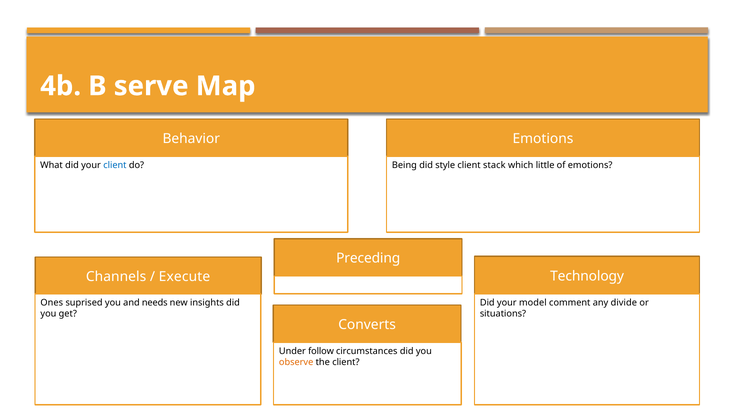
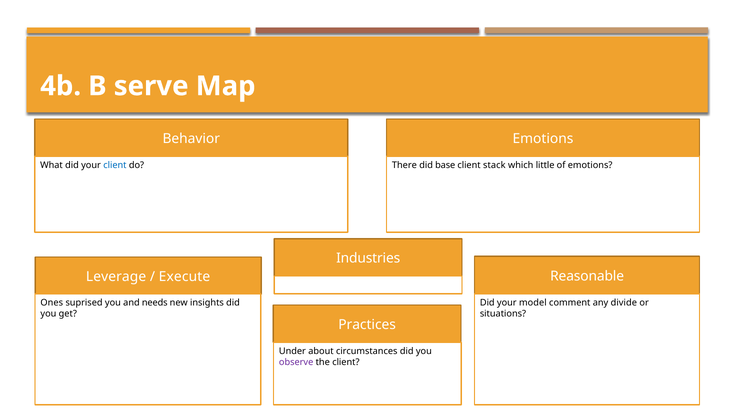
Being: Being -> There (404, 165)
style: style -> base (445, 165)
Preceding: Preceding -> Industries (368, 259)
Technology: Technology -> Reasonable (587, 276)
Channels: Channels -> Leverage (116, 277)
Converts: Converts -> Practices (367, 325)
follow: follow -> about (321, 352)
observe colour: orange -> purple (296, 363)
